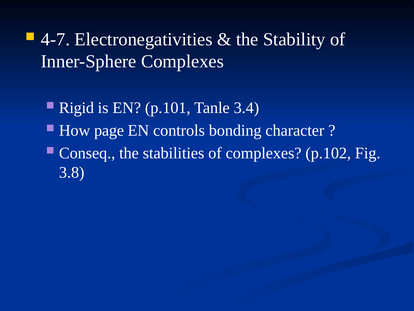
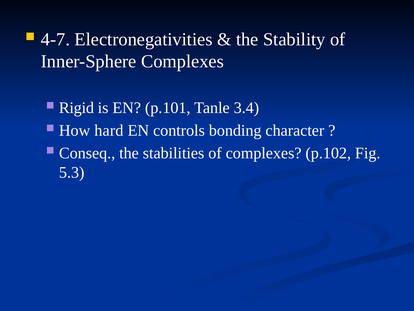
page: page -> hard (109, 130)
3.8: 3.8 -> 5.3 (72, 172)
